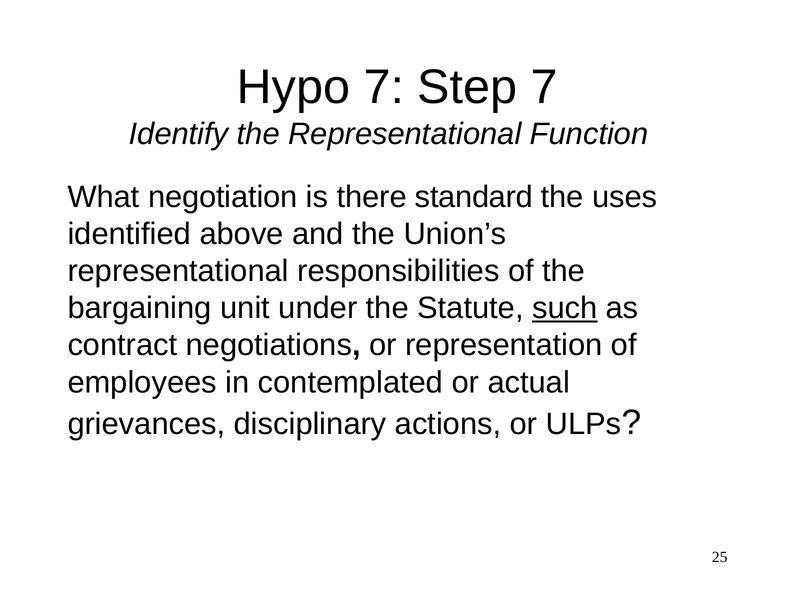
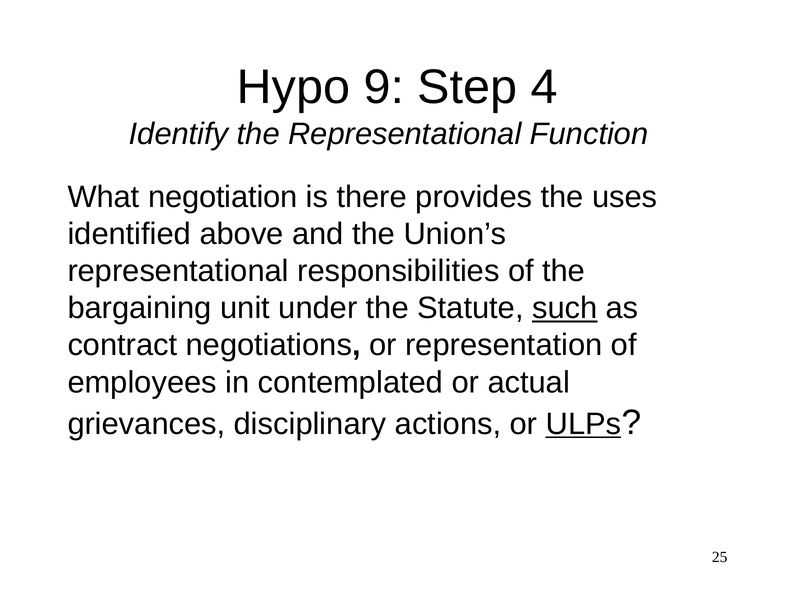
Hypo 7: 7 -> 9 (384, 88)
Step 7: 7 -> 4 (544, 88)
standard: standard -> provides (474, 197)
ULPs underline: none -> present (583, 424)
